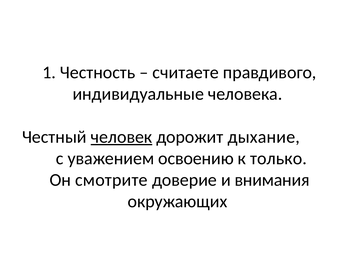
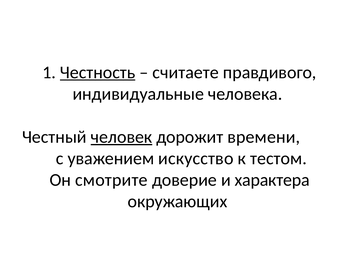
Честность underline: none -> present (98, 72)
дыхание: дыхание -> времени (264, 137)
освоению: освоению -> искусство (196, 159)
только: только -> тестом (278, 159)
внимания: внимания -> характера (272, 180)
